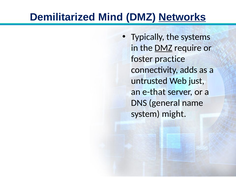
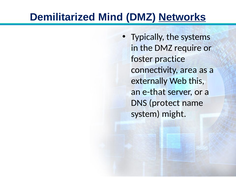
DMZ underline: present -> none (163, 48)
adds: adds -> area (189, 70)
untrusted: untrusted -> externally (149, 81)
just: just -> this (197, 81)
general: general -> protect (164, 103)
